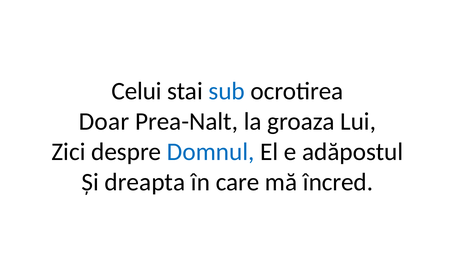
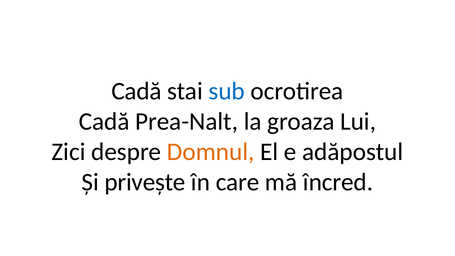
Celui: Celui -> Cadă (137, 91)
Doar: Doar -> Cadă (104, 121)
Domnul colour: blue -> orange (211, 152)
dreapta: dreapta -> privește (145, 182)
